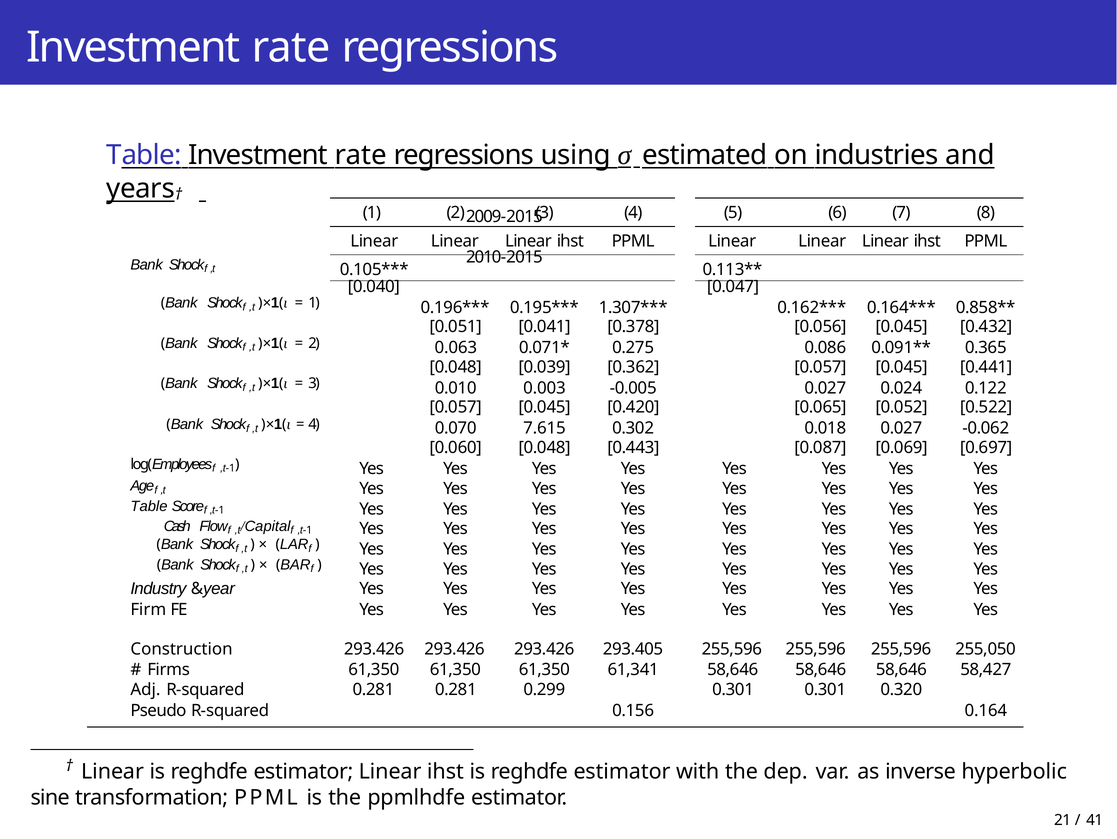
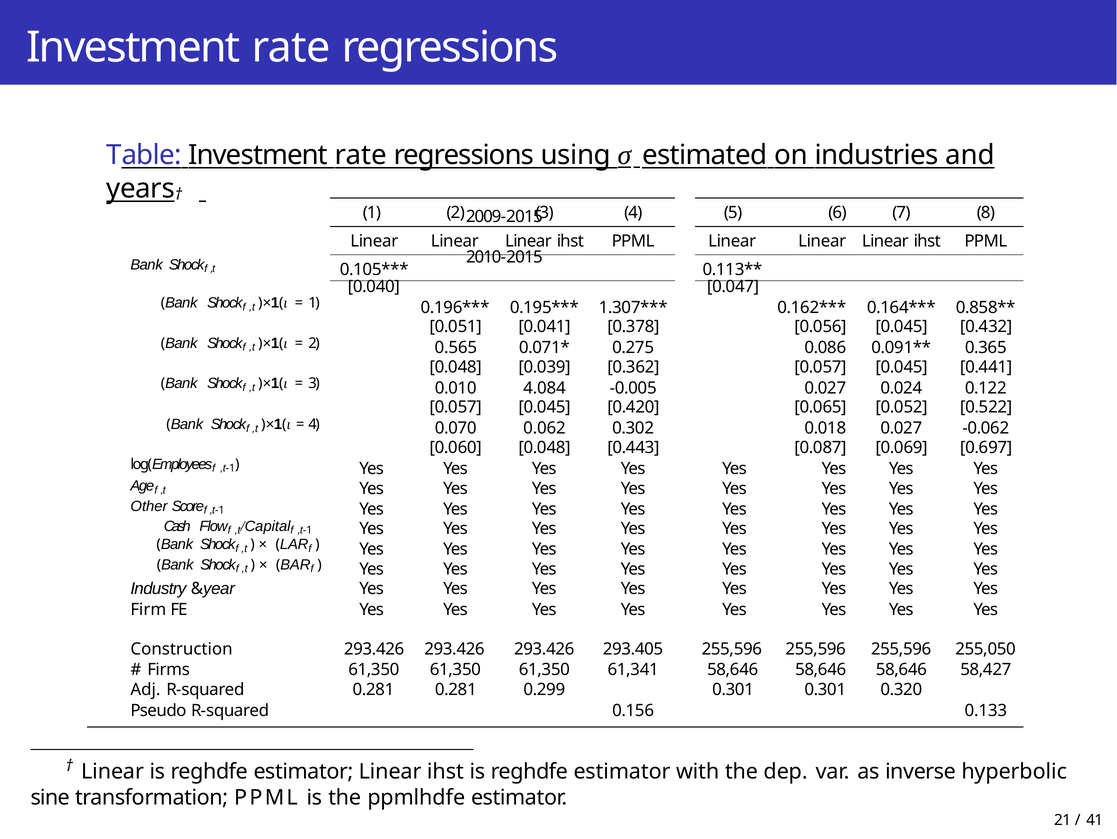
0.063: 0.063 -> 0.565 (456, 348)
0.003: 0.003 -> 4.084 (544, 388)
7.615: 7.615 -> 0.062 (544, 428)
Table: Table -> Other (149, 506)
0.164: 0.164 -> 0.133 (986, 710)
